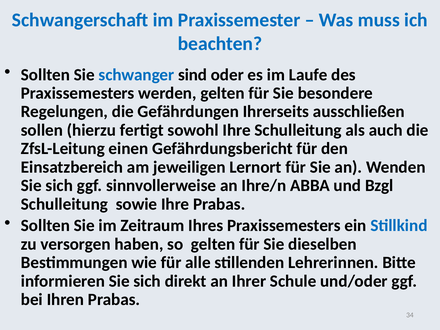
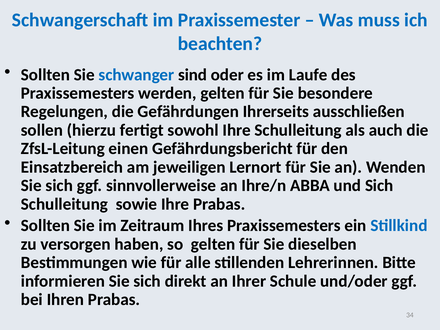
und Bzgl: Bzgl -> Sich (379, 186)
